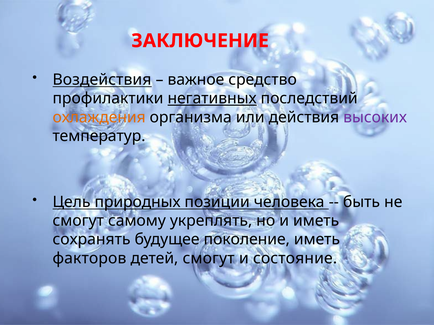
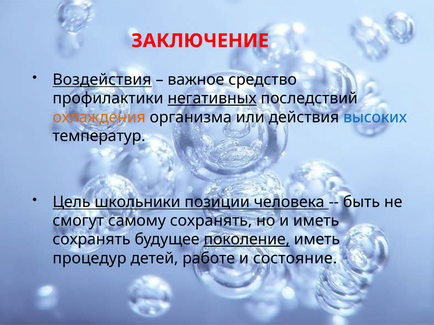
высоких colour: purple -> blue (375, 117)
природных: природных -> школьники (138, 202)
самому укреплять: укреплять -> сохранять (211, 221)
поколение underline: none -> present (247, 240)
факторов: факторов -> процедур (89, 259)
детей смогут: смогут -> работе (209, 259)
